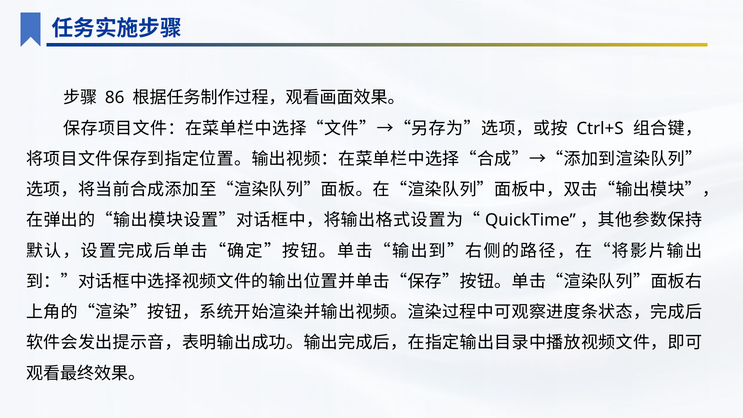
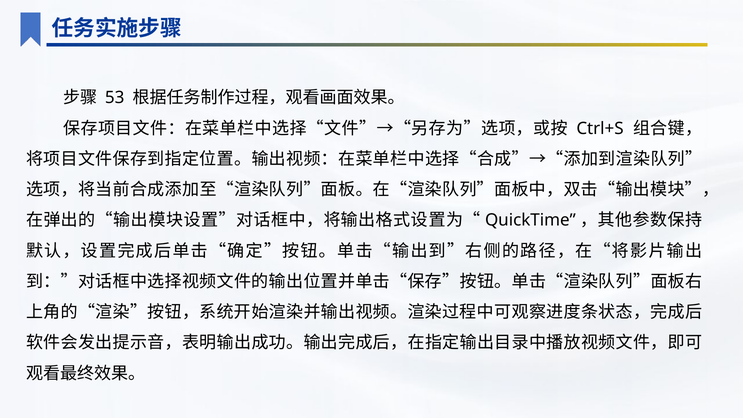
86: 86 -> 53 (115, 98)
